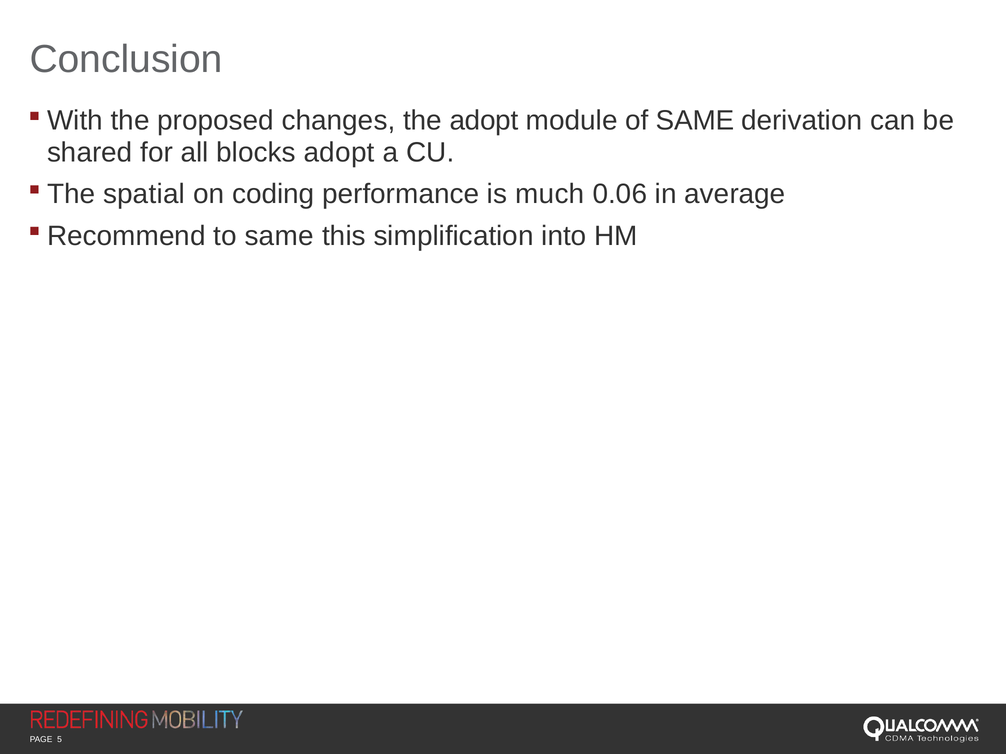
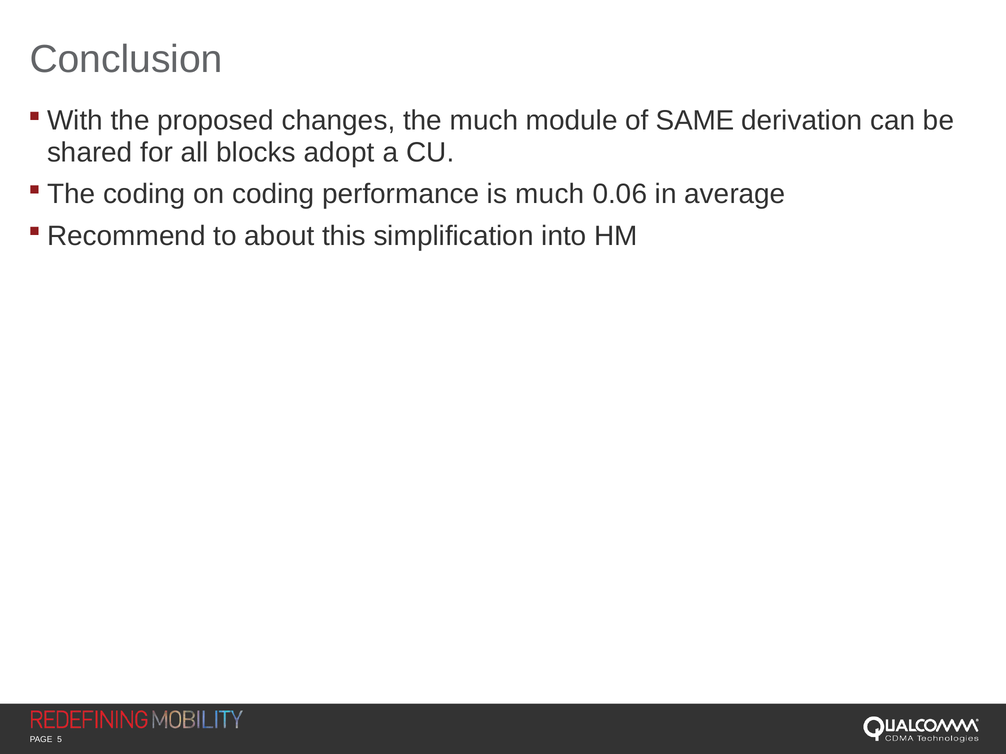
the adopt: adopt -> much (484, 121)
spatial: spatial -> coding (144, 194)
to same: same -> about (279, 236)
